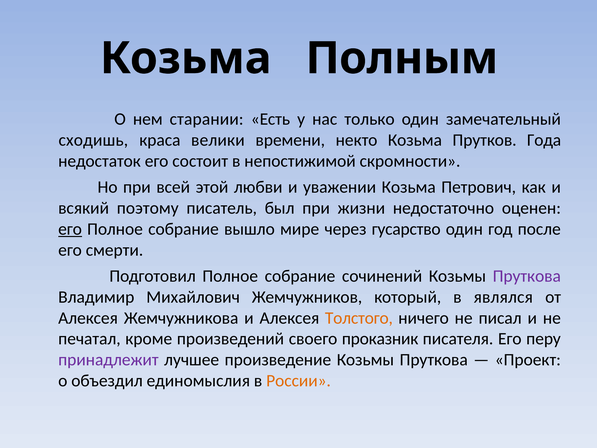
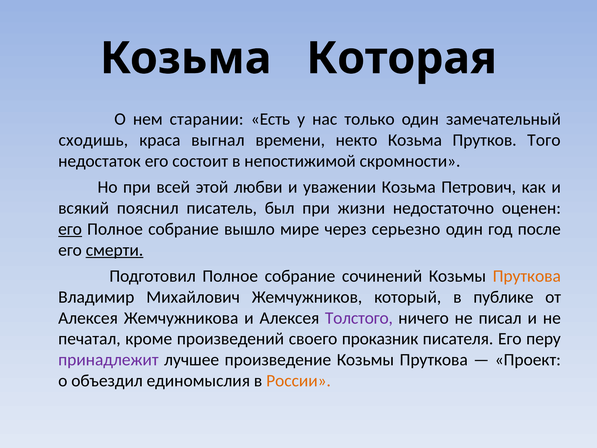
Полным: Полным -> Которая (402, 58)
велики: велики -> выгнал (218, 140)
Года: Года -> Того (544, 140)
поэтому: поэтому -> пояснил (148, 208)
гусарство: гусарство -> серьезно (406, 229)
смерти underline: none -> present (115, 250)
Пруткова colour: purple -> orange (527, 276)
являлся: являлся -> публике (503, 297)
Толстого colour: orange -> purple (359, 318)
